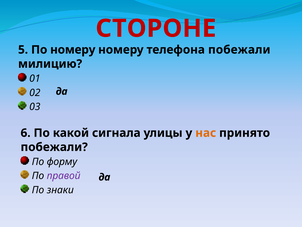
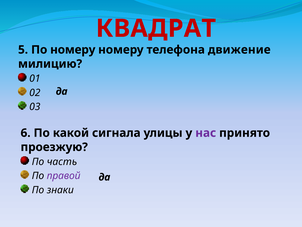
СТОРОНЕ: СТОРОНЕ -> КВАДРАТ (156, 28)
телефона побежали: побежали -> движение (239, 50)
нас colour: orange -> purple (206, 133)
побежали: побежали -> проезжую (54, 147)
форму: форму -> часть (62, 161)
